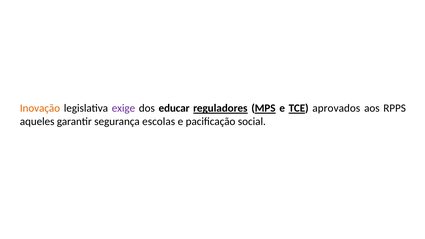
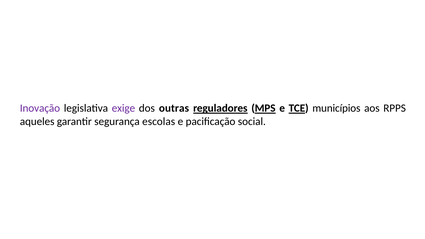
Inovação colour: orange -> purple (40, 108)
educar: educar -> outras (174, 108)
aprovados: aprovados -> municípios (336, 108)
